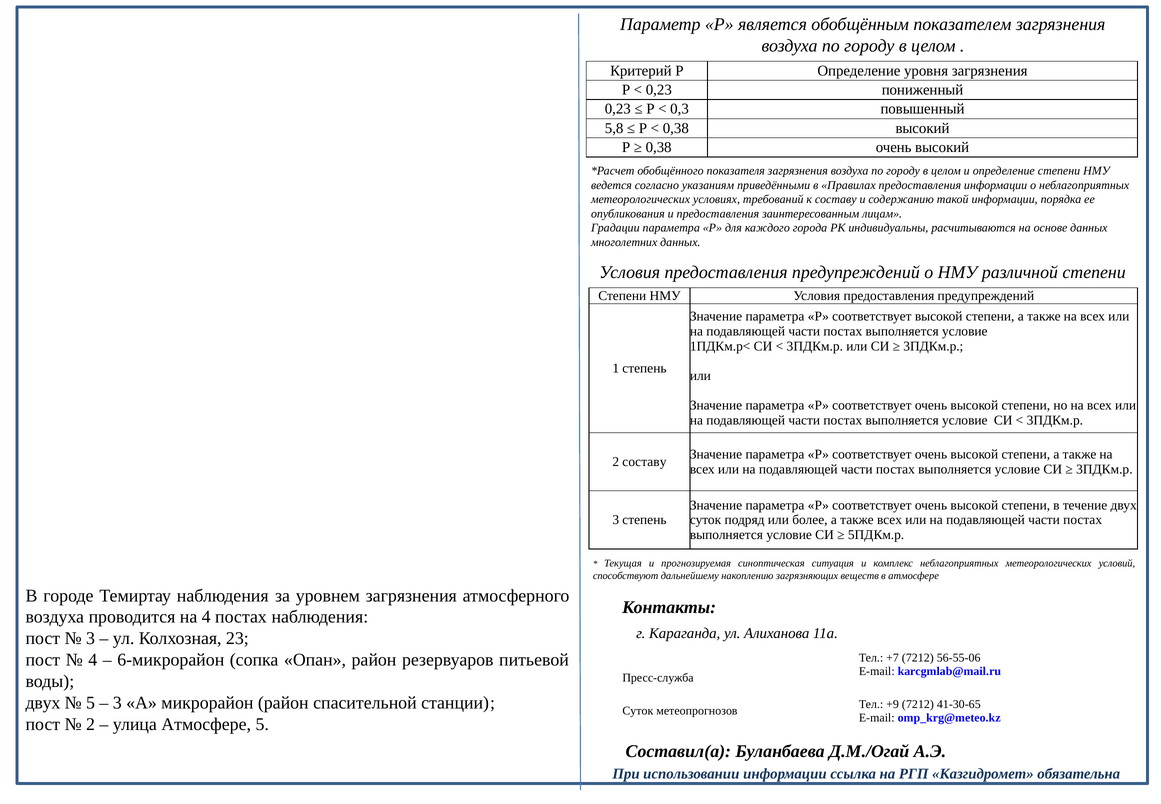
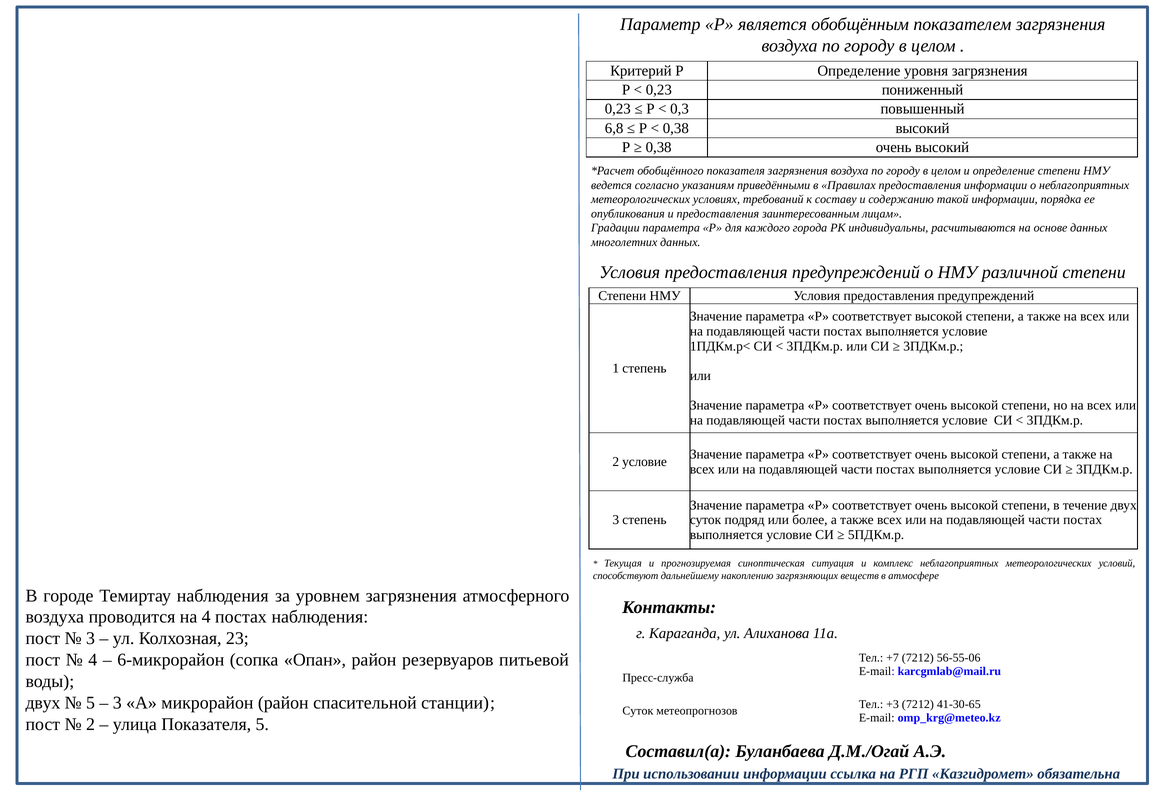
5,8: 5,8 -> 6,8 (614, 128)
2 составу: составу -> условие (645, 462)
+9: +9 -> +3 (893, 704)
улица Атмосфере: Атмосфере -> Показателя (206, 724)
